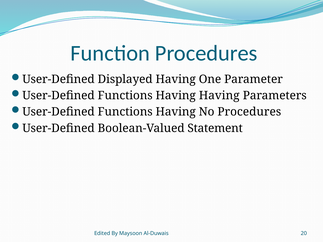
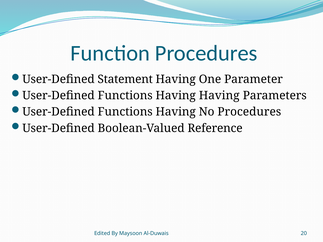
Displayed: Displayed -> Statement (125, 79)
Statement: Statement -> Reference (215, 128)
